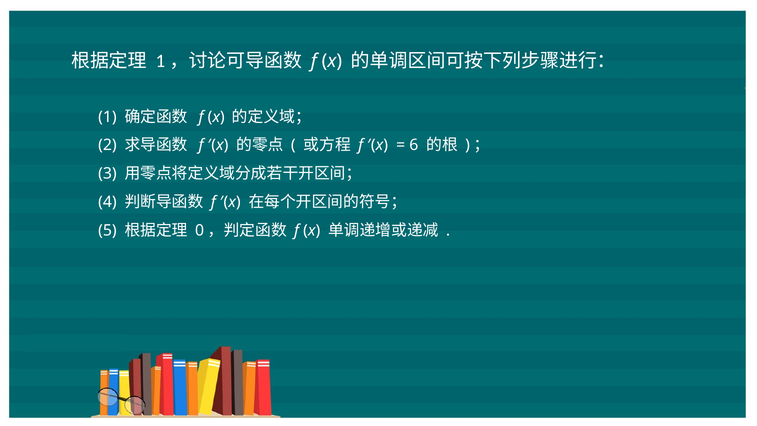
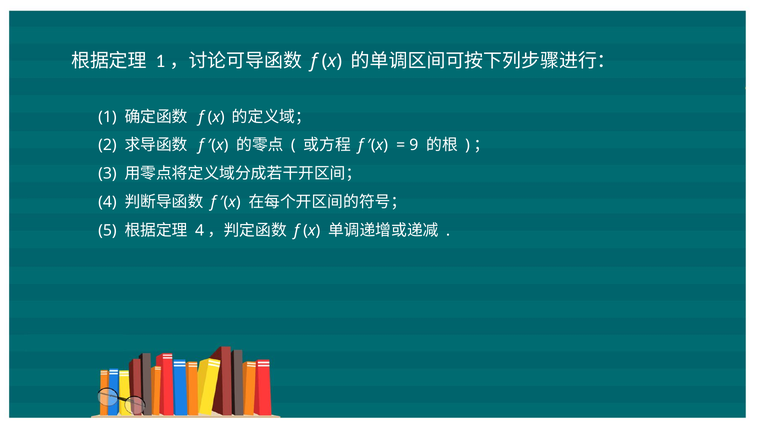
6: 6 -> 9 (414, 145)
0: 0 -> 4 (200, 230)
